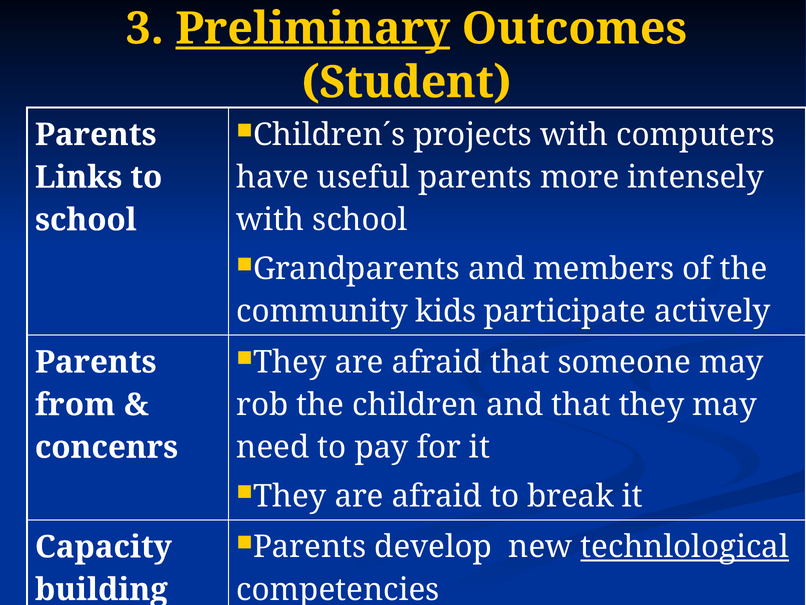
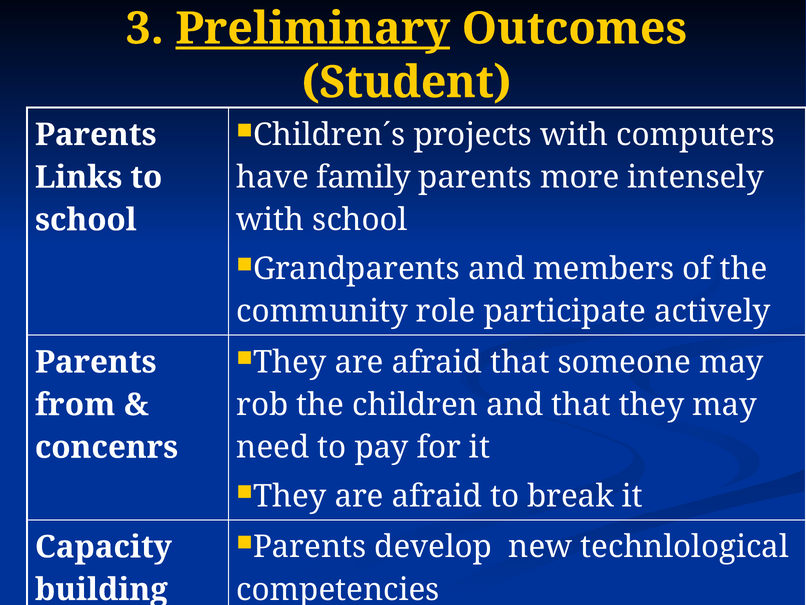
have useful: useful -> family (364, 177)
kids: kids -> role (446, 311)
technlological underline: present -> none (685, 547)
